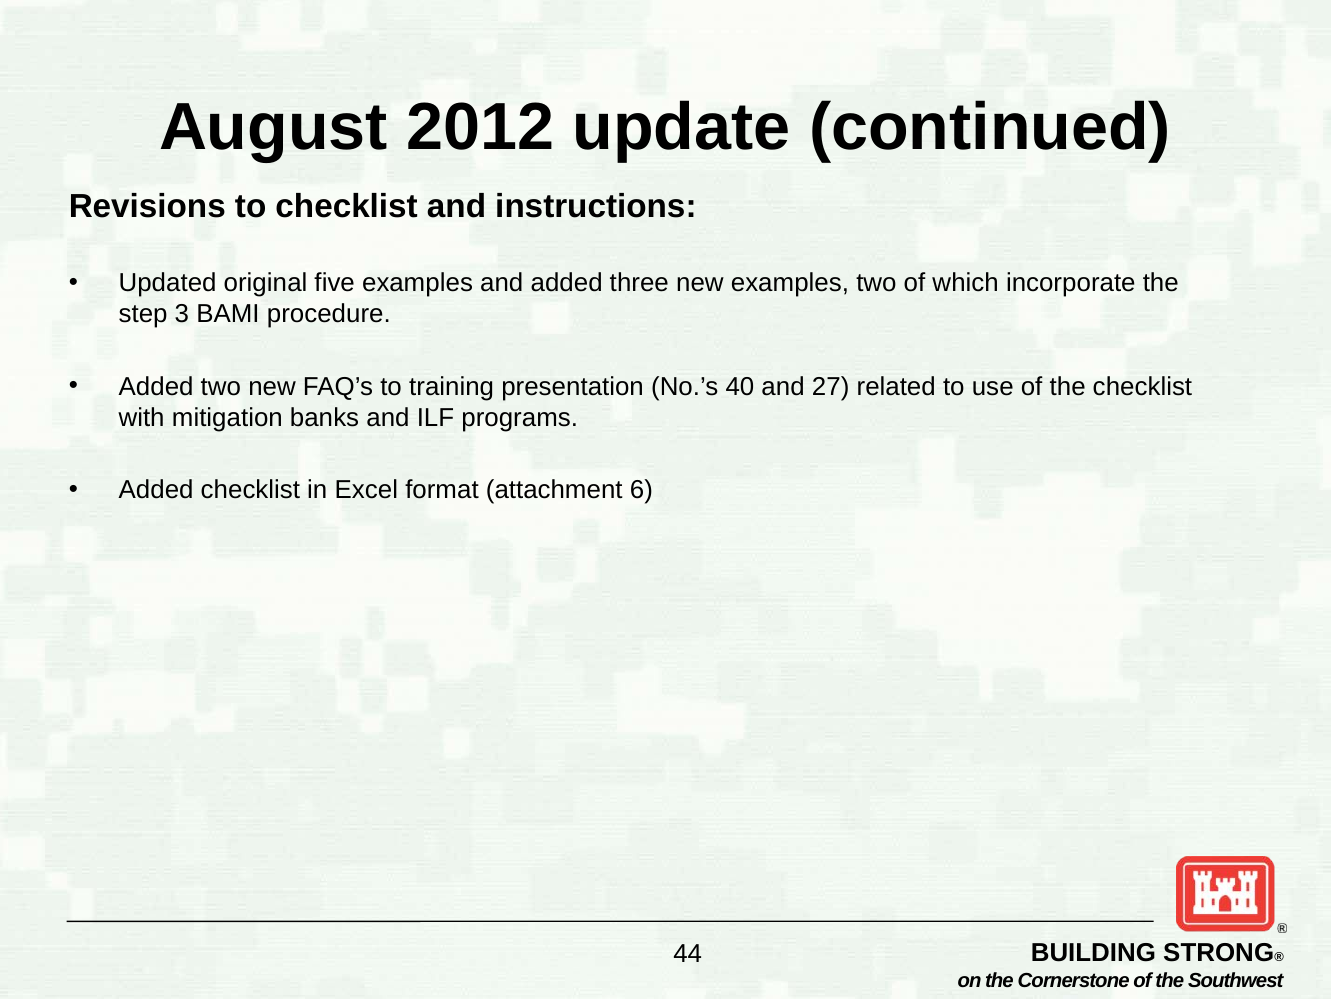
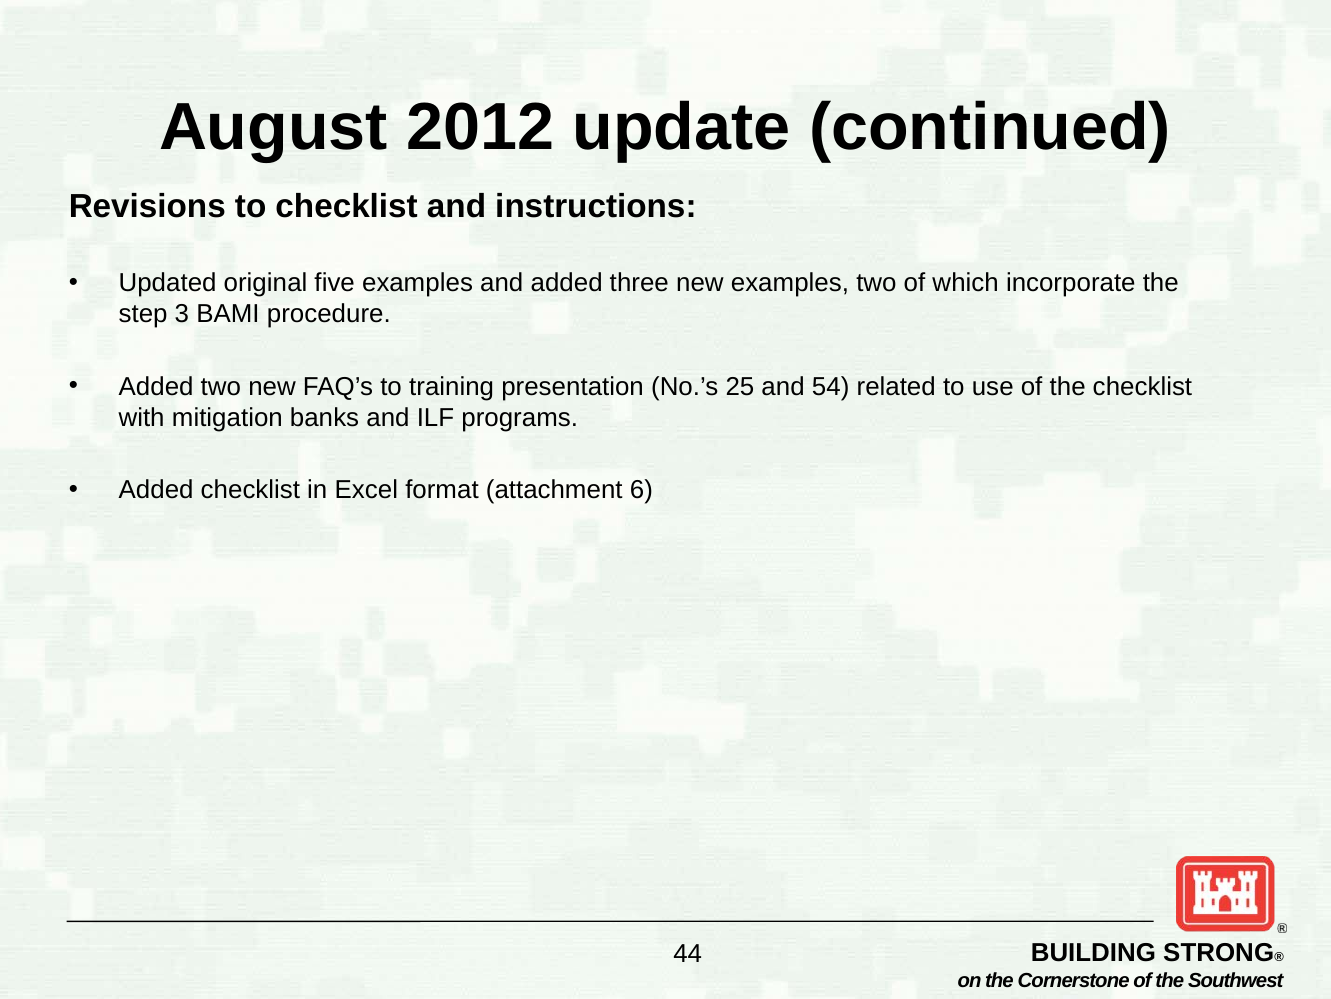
40: 40 -> 25 (740, 386)
27: 27 -> 54 (831, 386)
